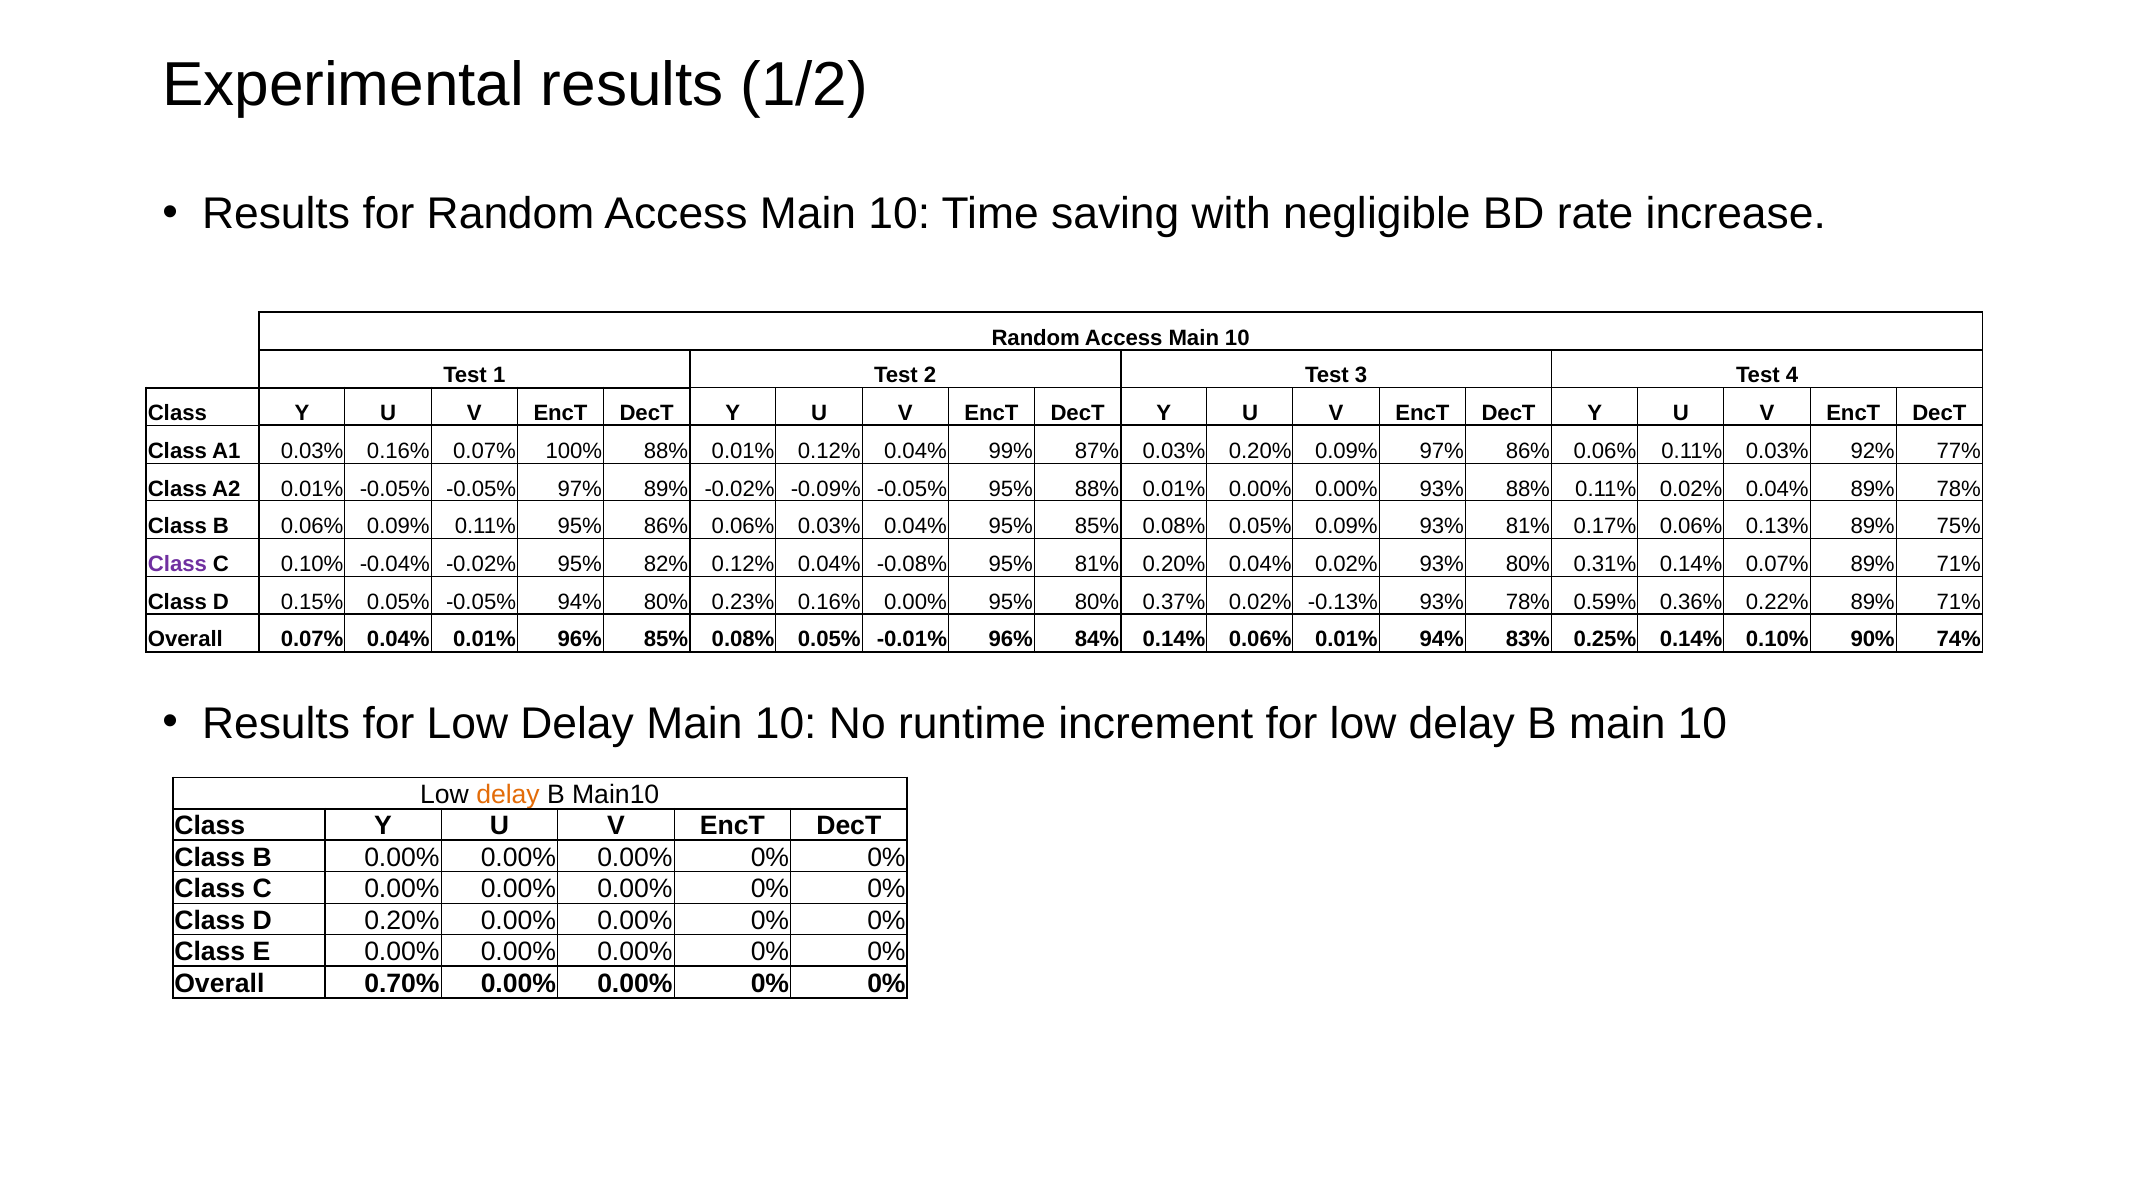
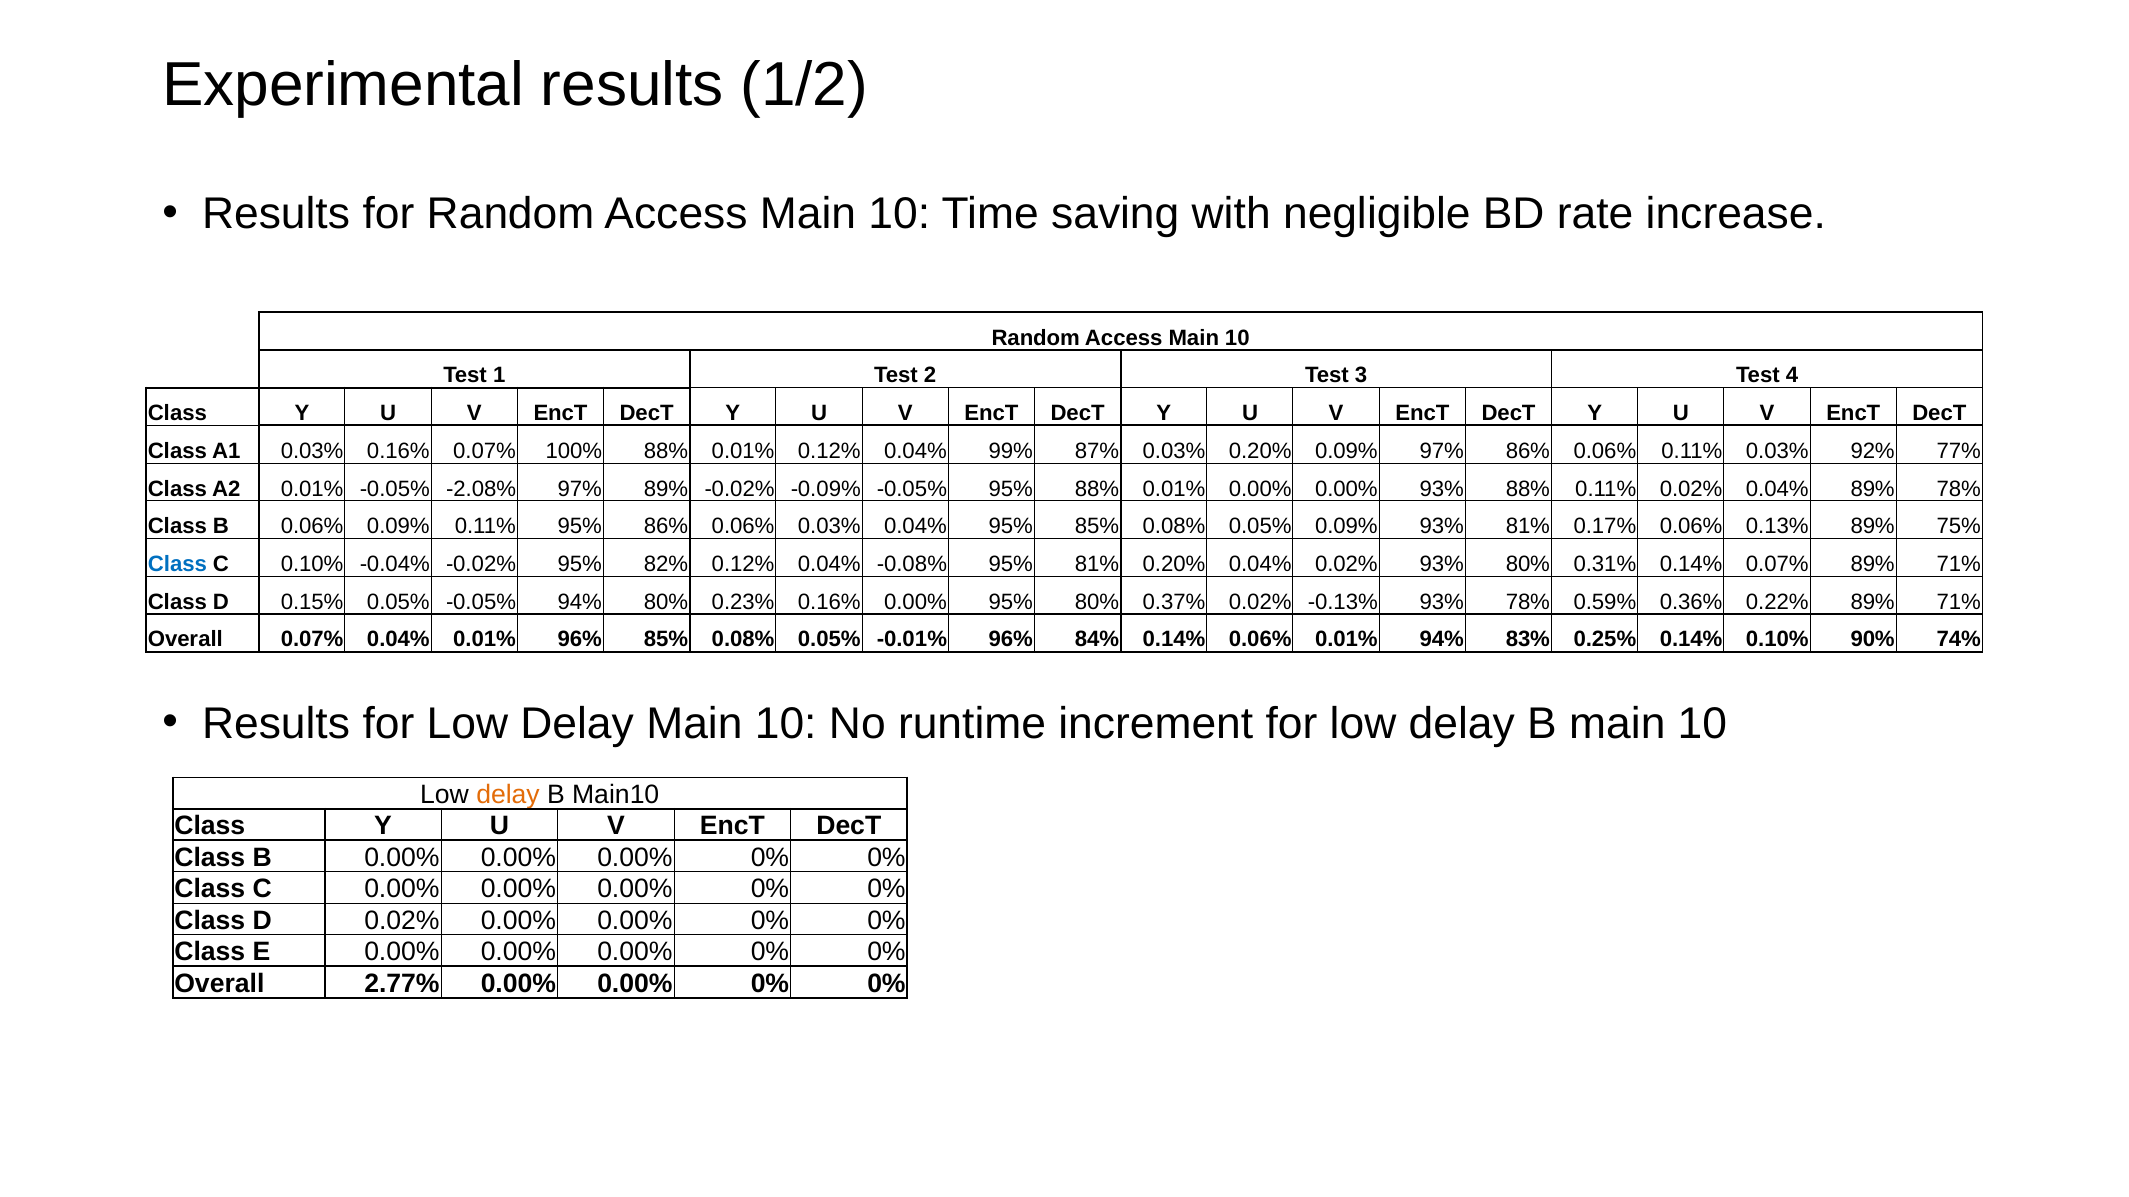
-0.05% -0.05%: -0.05% -> -2.08% (481, 489)
Class colour: purple -> blue (177, 564)
D 0.20%: 0.20% -> 0.02% (402, 921)
0.70%: 0.70% -> 2.77% (402, 984)
